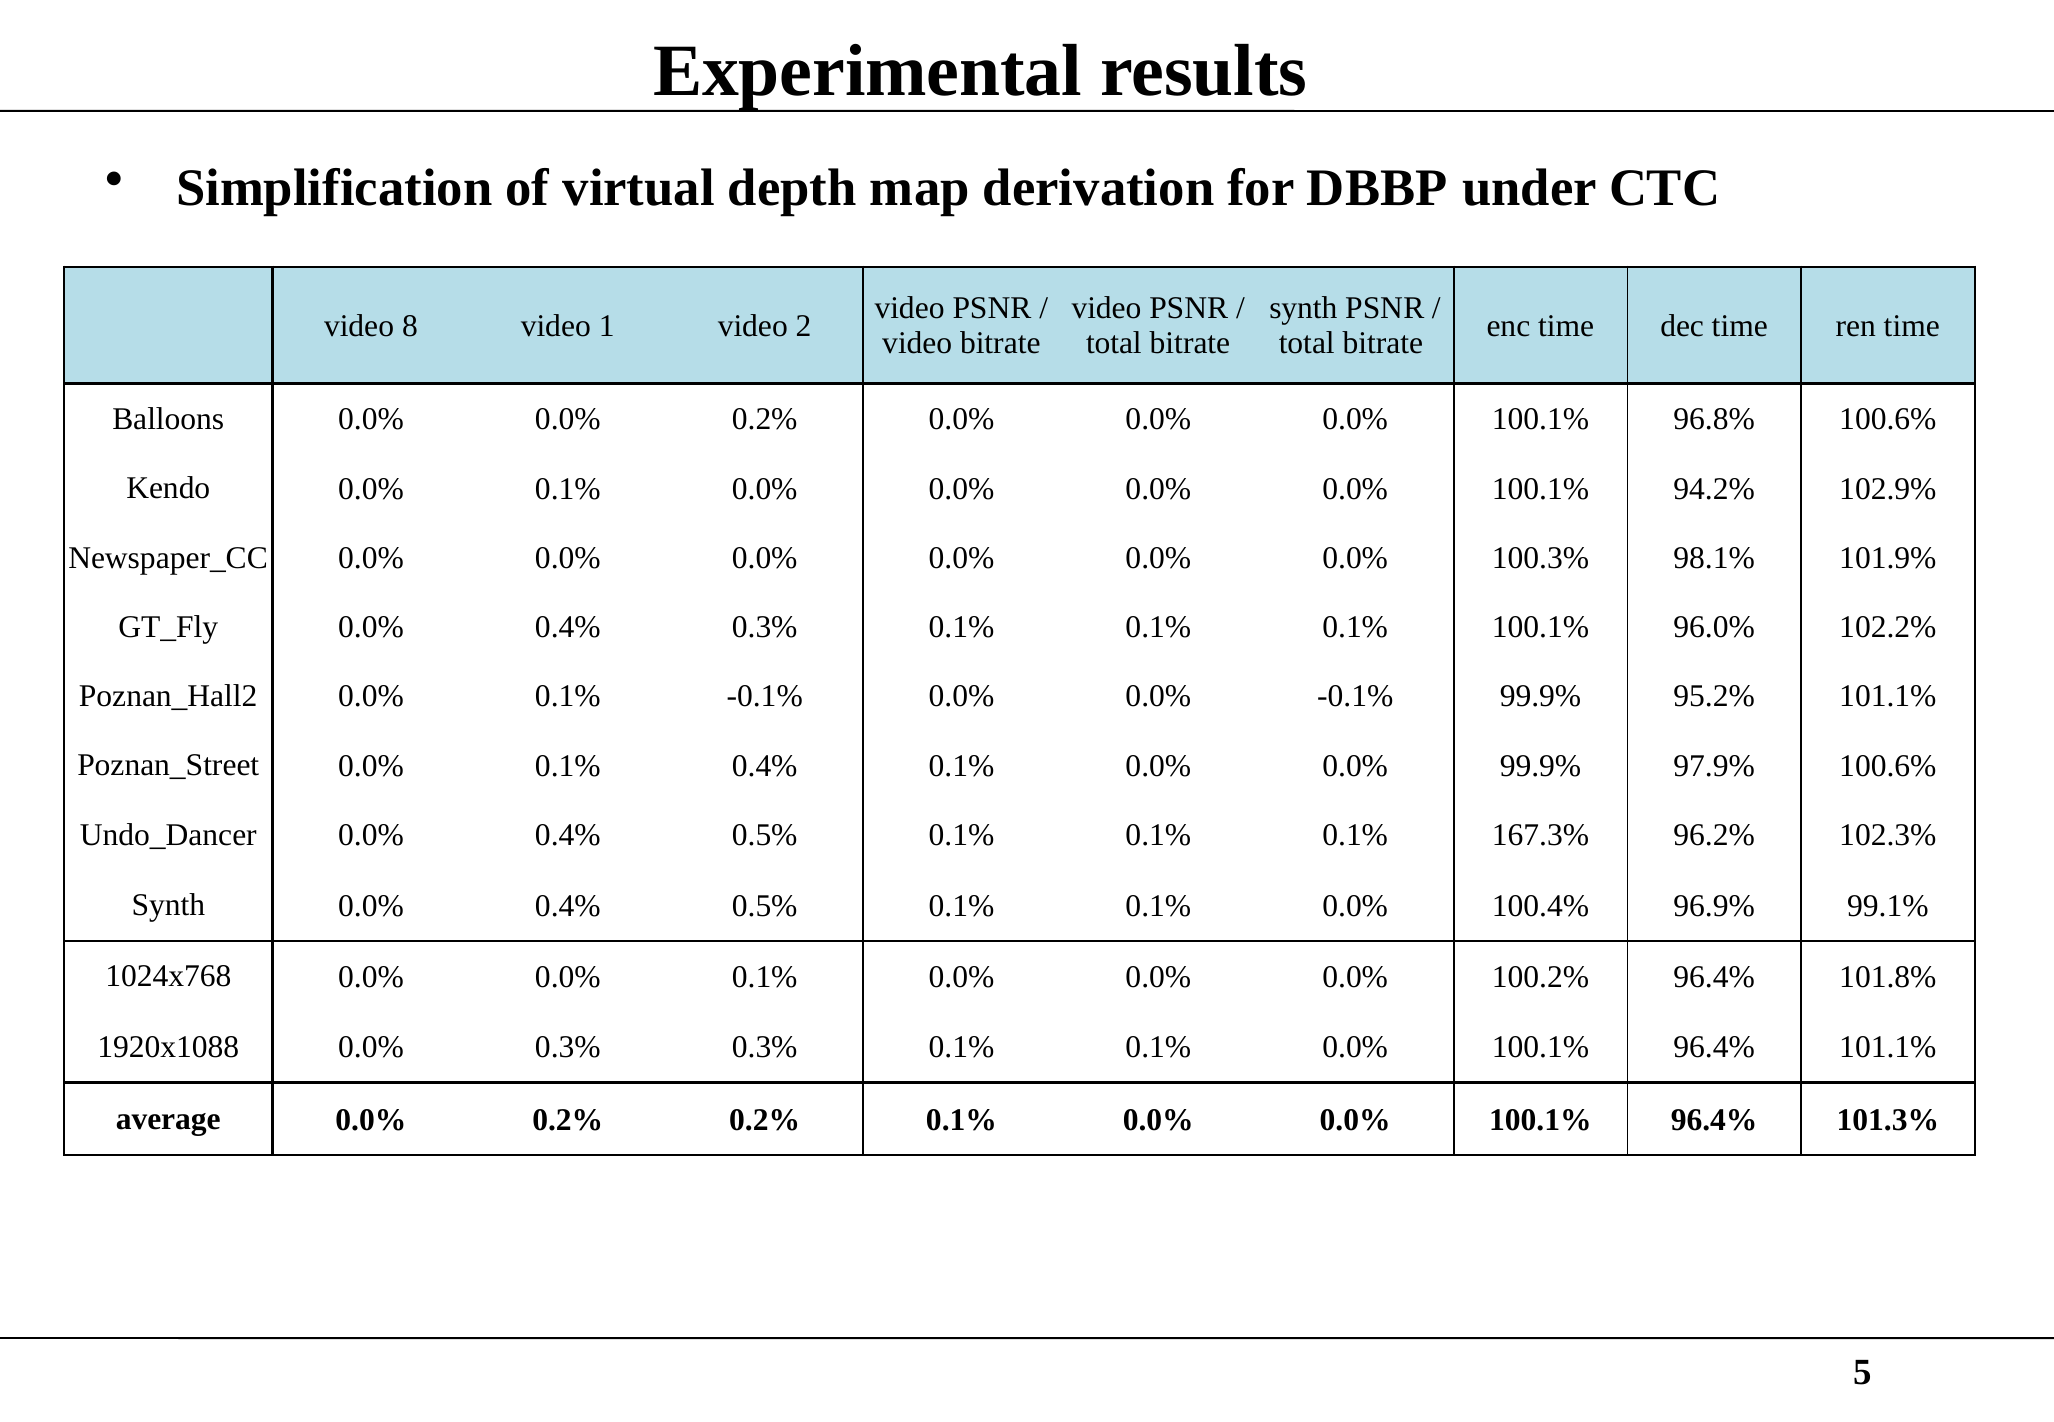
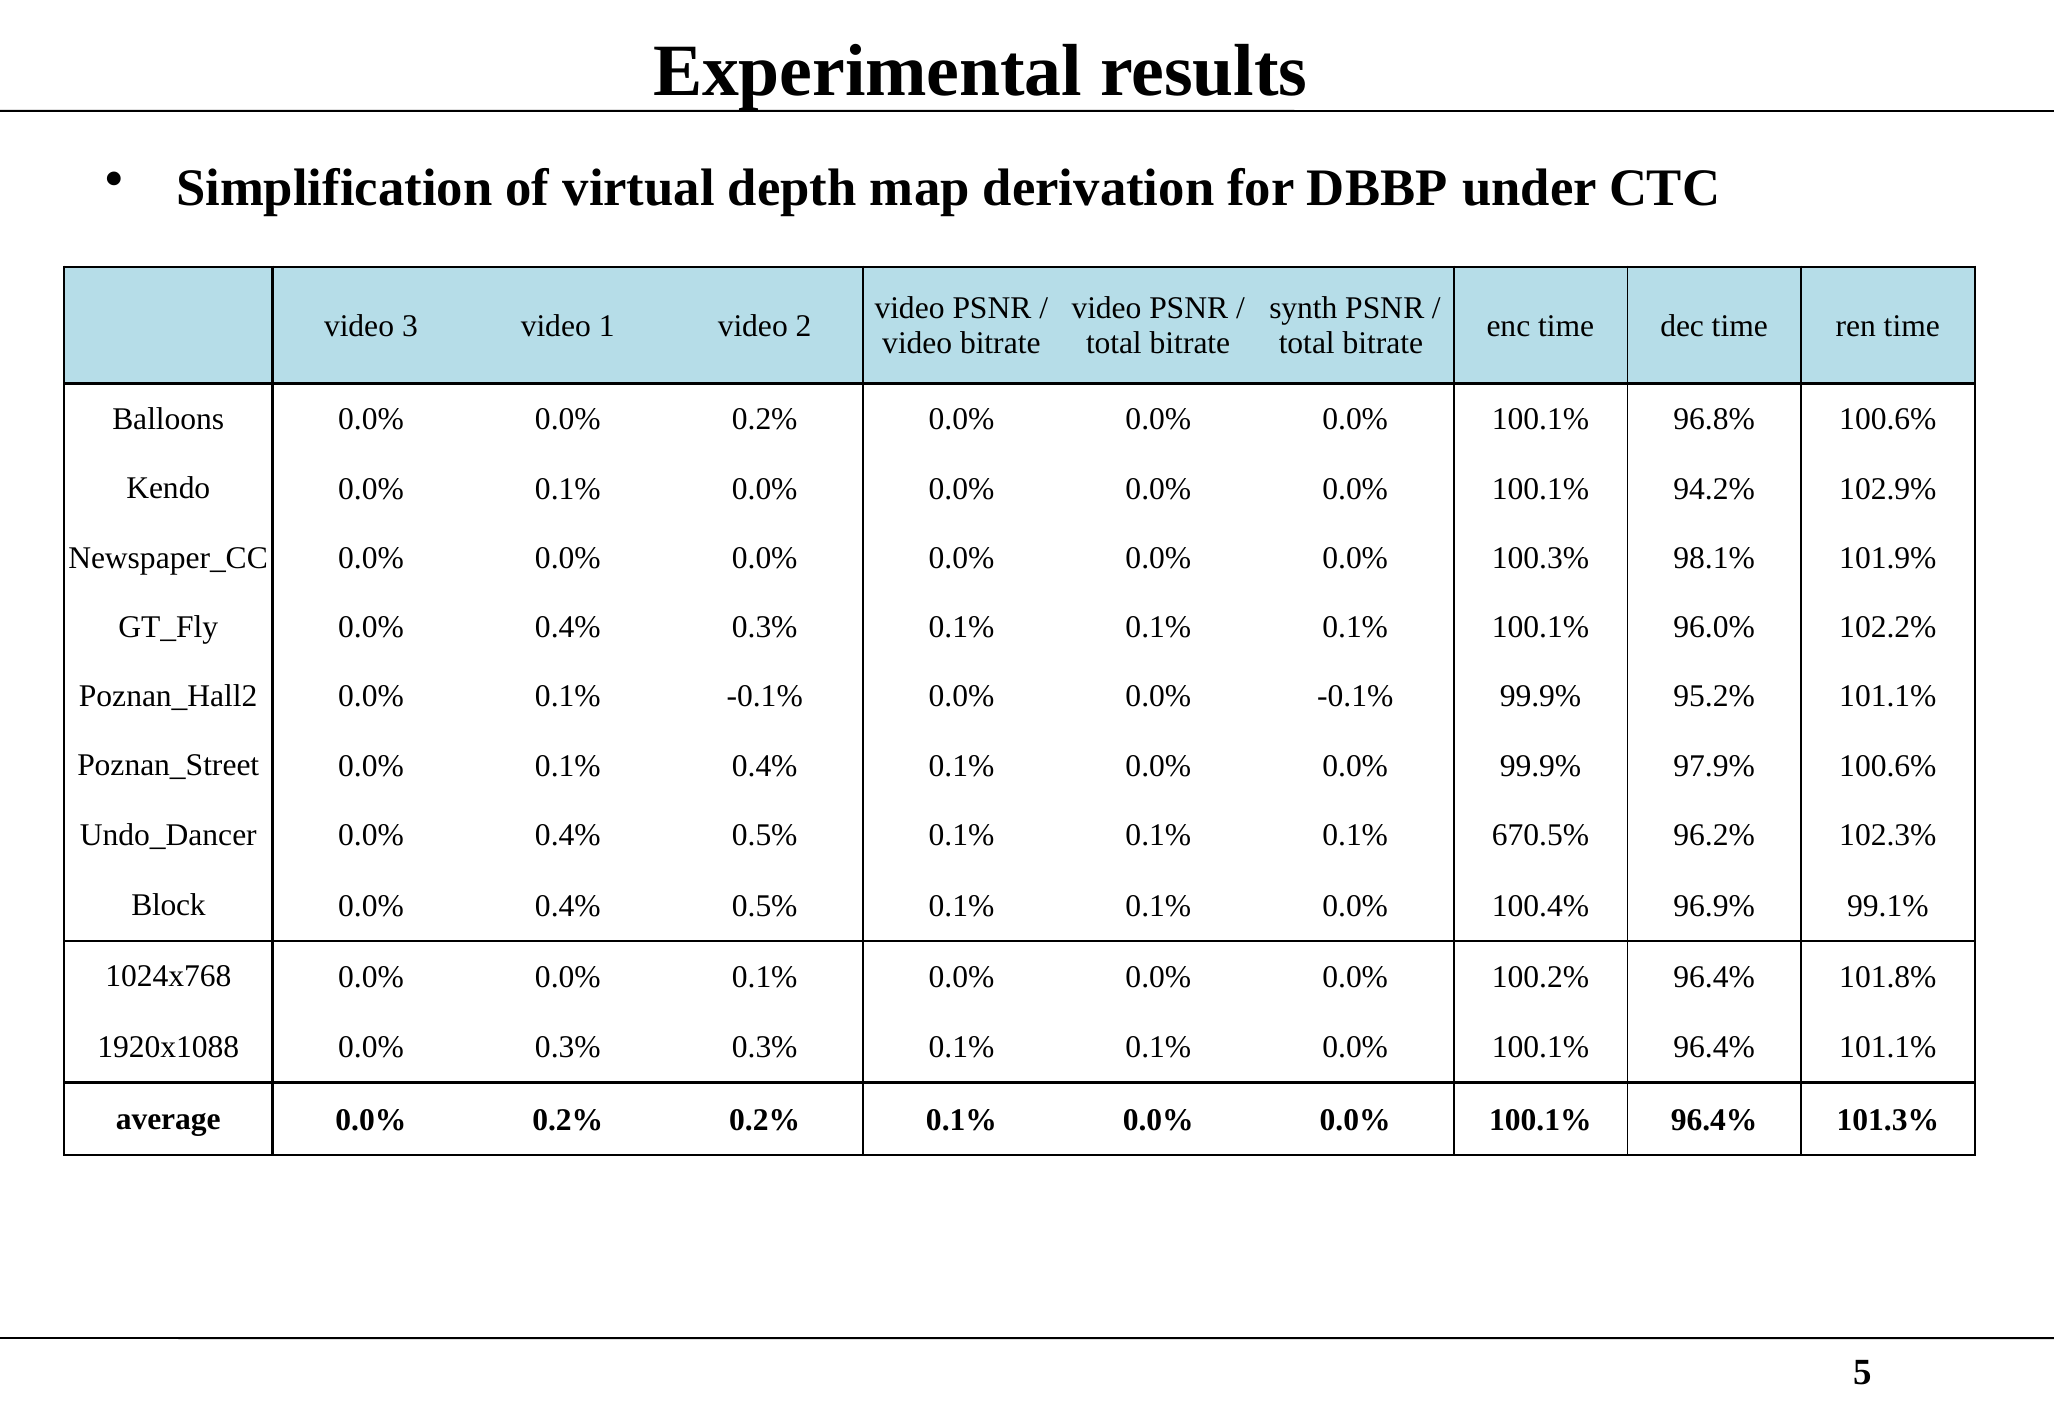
8: 8 -> 3 (410, 326)
167.3%: 167.3% -> 670.5% (1540, 835)
Synth: Synth -> Block (169, 906)
